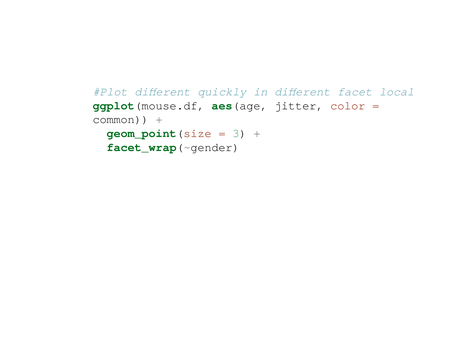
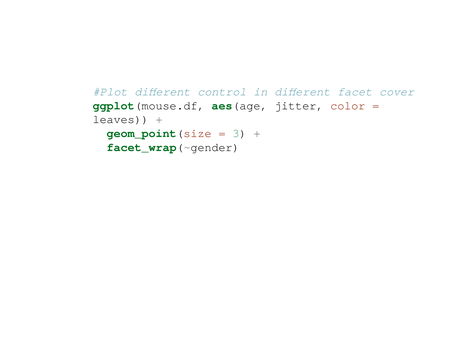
quickly: quickly -> control (222, 92)
local: local -> cover (397, 92)
common: common -> leaves (121, 120)
